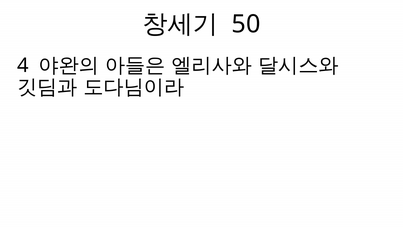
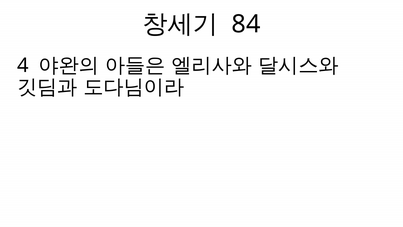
50: 50 -> 84 (246, 24)
